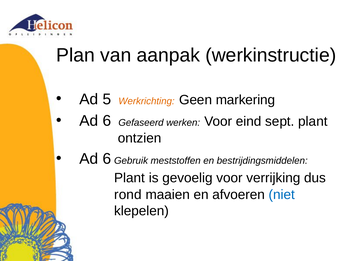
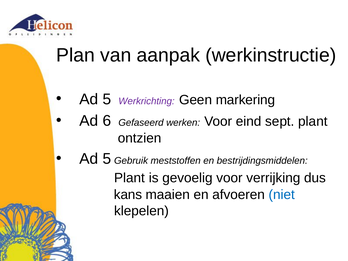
Werkrichting colour: orange -> purple (147, 101)
6: 6 -> 5 (107, 159)
rond: rond -> kans (128, 195)
